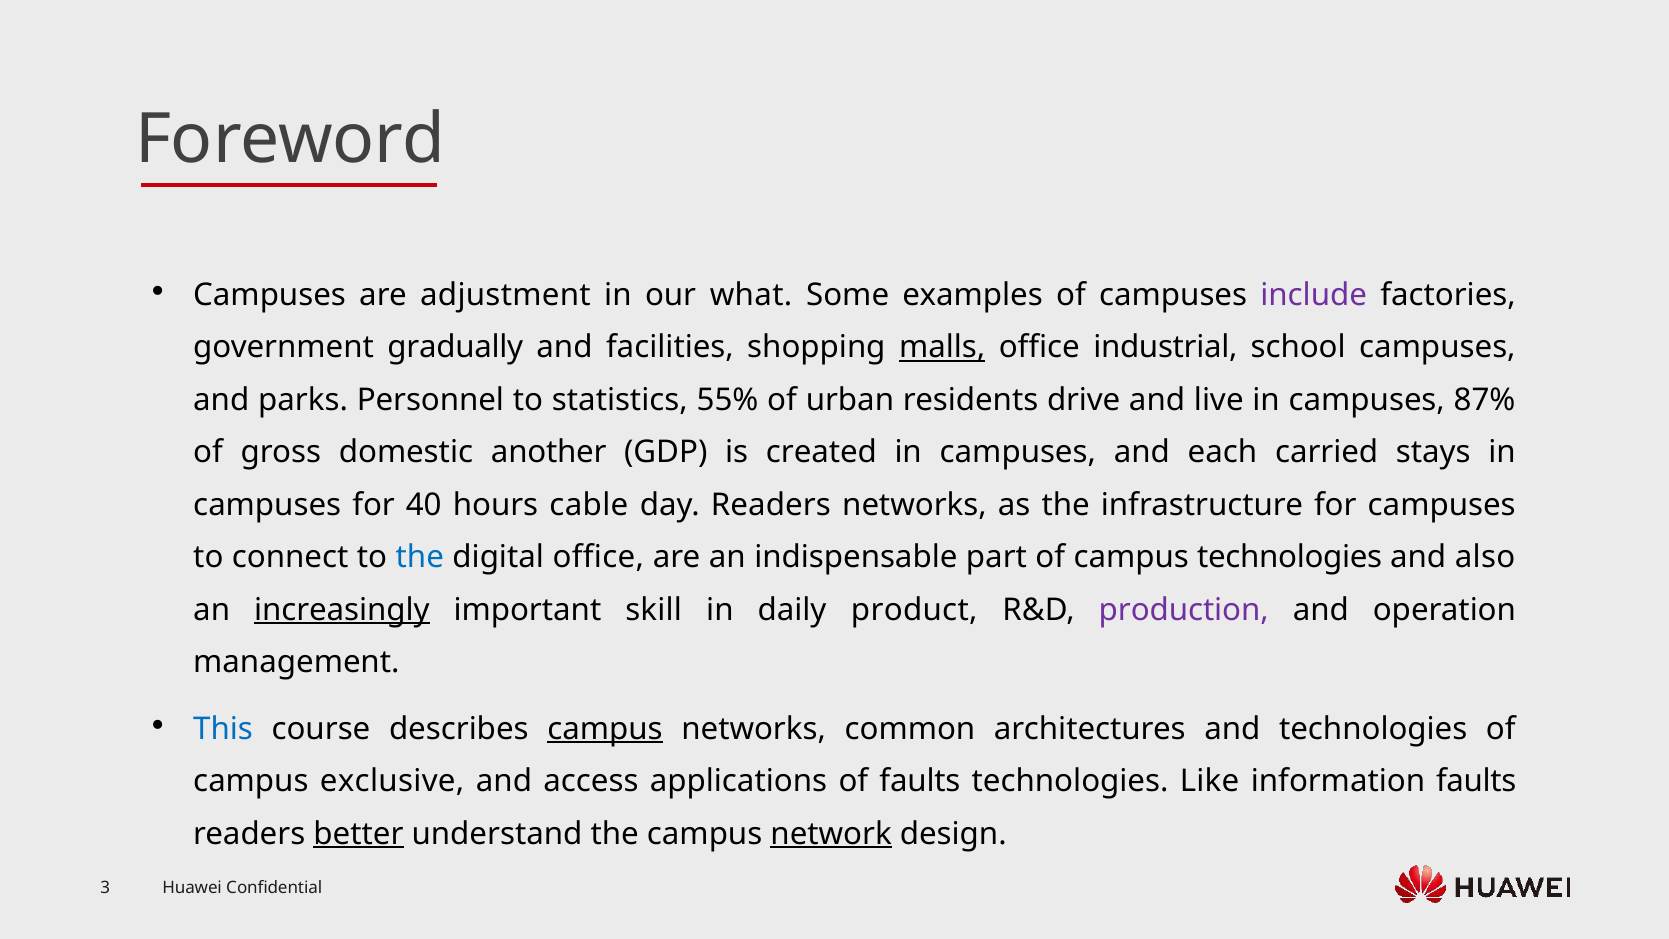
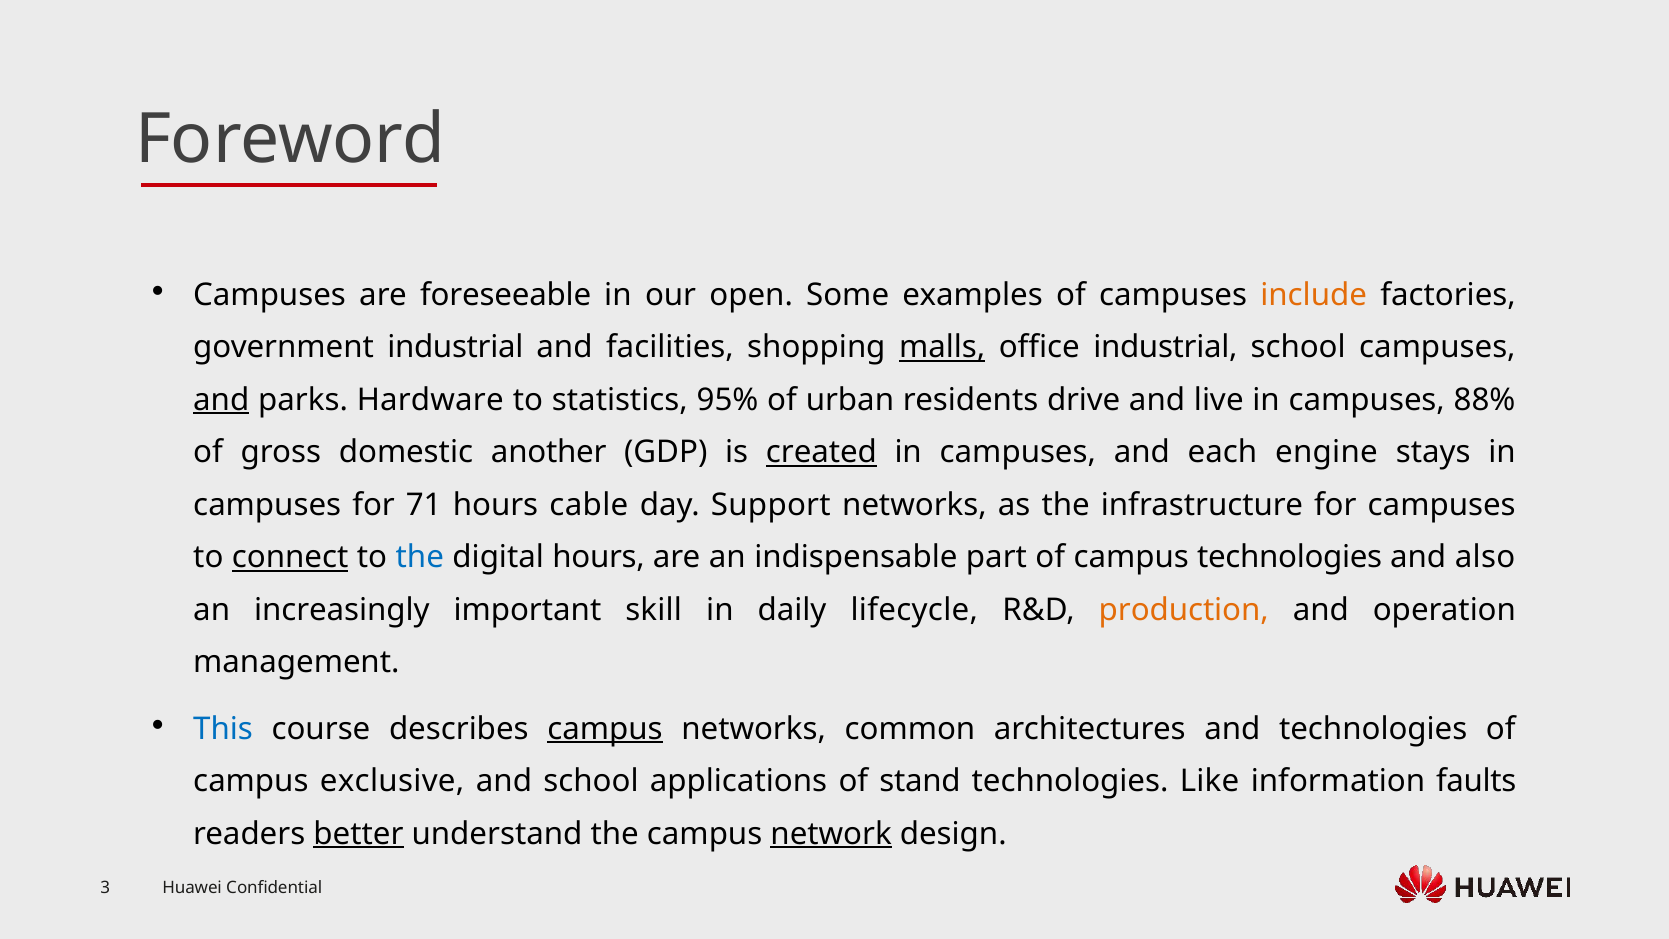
adjustment: adjustment -> foreseeable (506, 295)
what: what -> open (751, 295)
include colour: purple -> orange (1314, 295)
government gradually: gradually -> industrial (455, 347)
and underline: none -> present (221, 400)
Personnel: Personnel -> Hardware (430, 400)
55%: 55% -> 95% (728, 400)
87%: 87% -> 88% (1485, 400)
created underline: none -> present (821, 452)
carried: carried -> engine (1326, 452)
40: 40 -> 71 (424, 505)
day Readers: Readers -> Support (771, 505)
connect underline: none -> present (290, 557)
digital office: office -> hours (599, 557)
increasingly underline: present -> none (342, 610)
product: product -> lifecycle (914, 610)
production colour: purple -> orange (1184, 610)
and access: access -> school (591, 781)
of faults: faults -> stand (920, 781)
